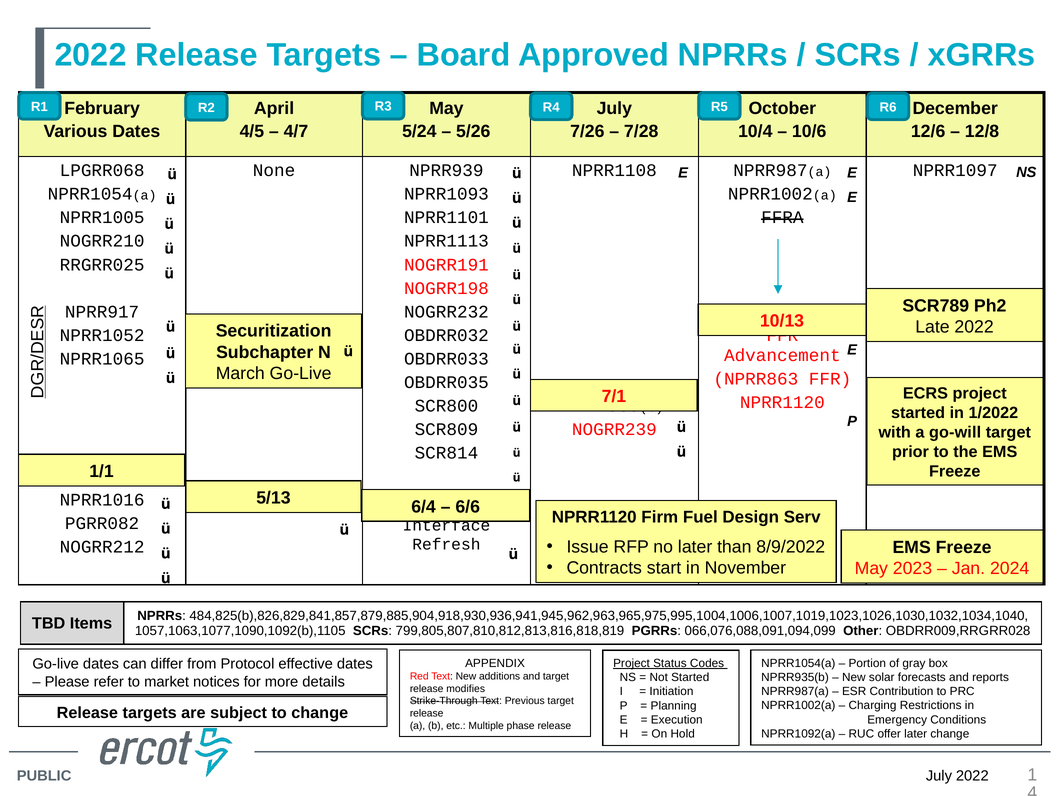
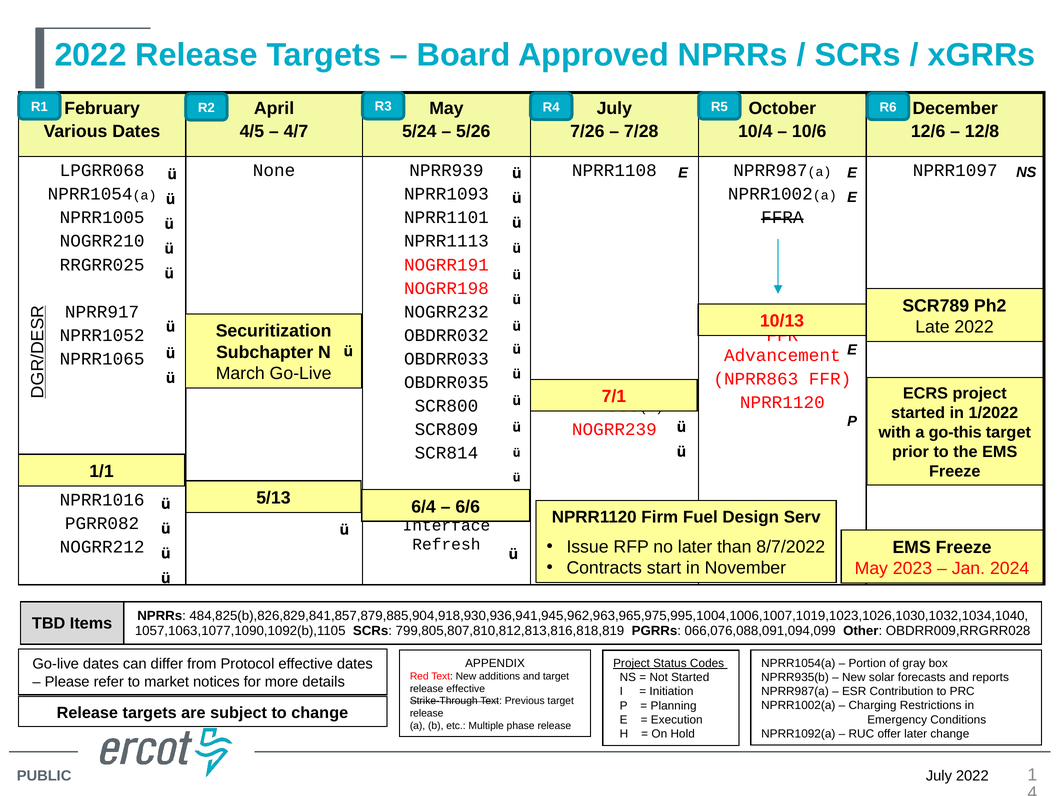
go-will: go-will -> go-this (955, 432)
8/9/2022: 8/9/2022 -> 8/7/2022 (791, 547)
release modifies: modifies -> effective (466, 688)
